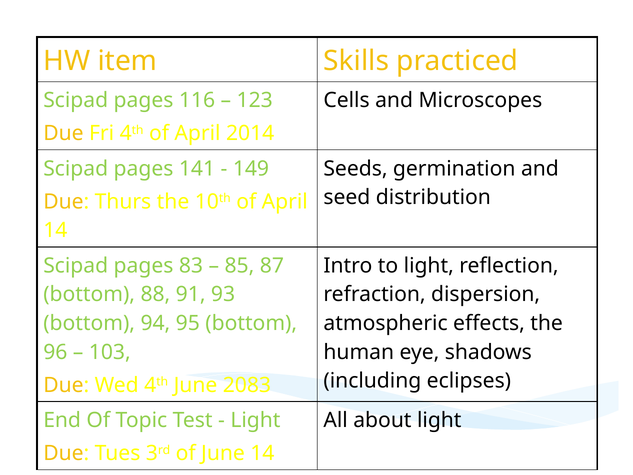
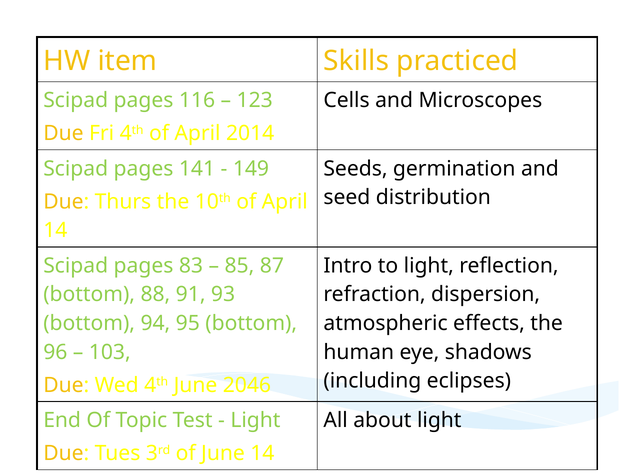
2083: 2083 -> 2046 (247, 385)
